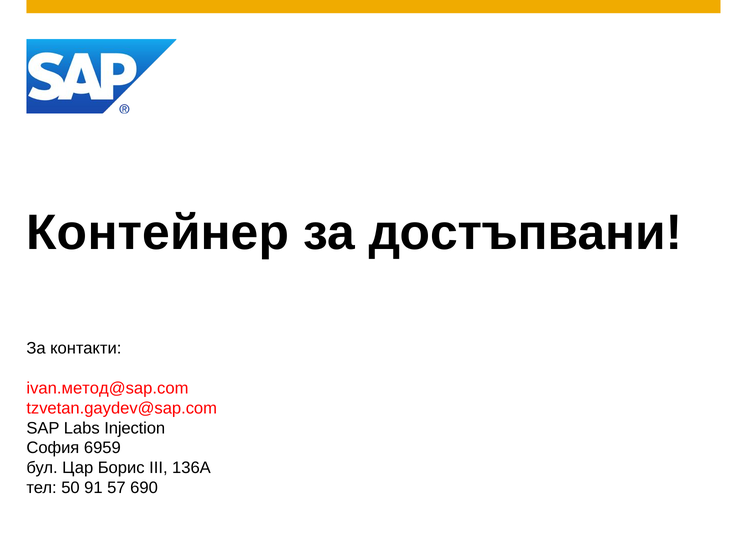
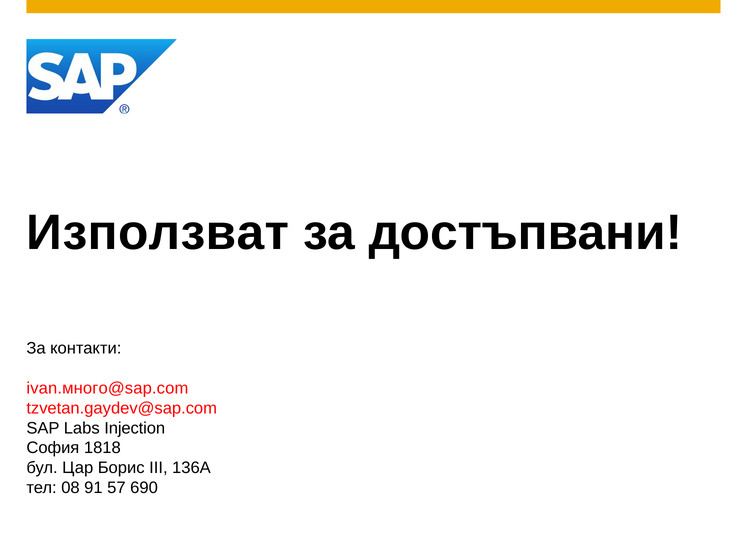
Контейнер: Контейнер -> Използват (158, 233)
ivan.метод@sap.com: ivan.метод@sap.com -> ivan.много@sap.com (107, 388)
6959: 6959 -> 1818 (102, 448)
50: 50 -> 08 (71, 488)
